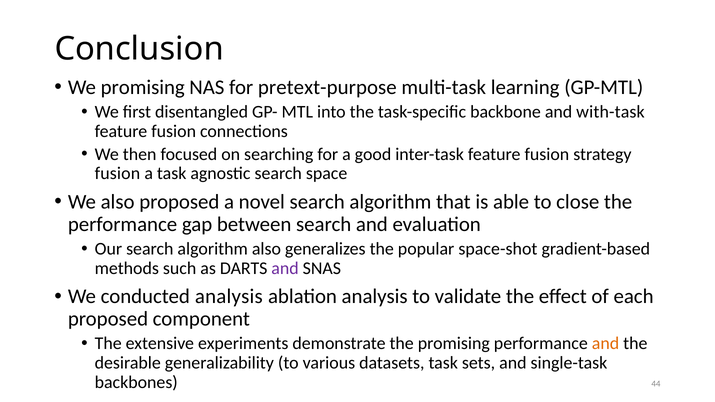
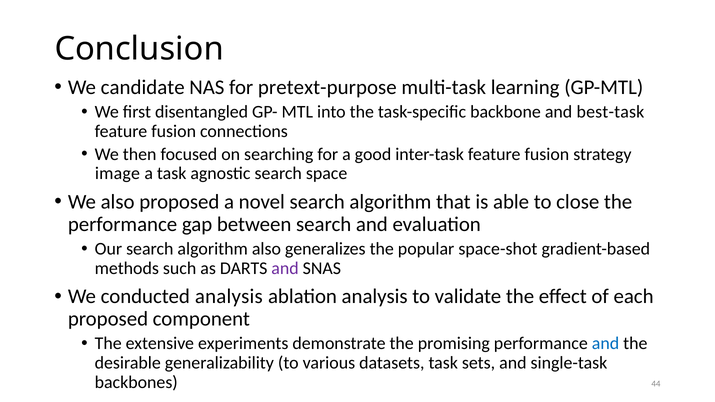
We promising: promising -> candidate (143, 87)
with-task: with-task -> best-task (610, 112)
fusion: fusion -> image (117, 174)
and colour: orange -> blue (606, 344)
